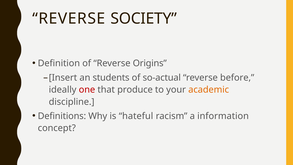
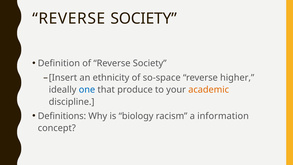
of Reverse Origins: Origins -> Society (150, 63)
students: students -> ethnicity (111, 77)
so-actual: so-actual -> so-space (162, 77)
before: before -> higher (237, 77)
one colour: red -> blue (87, 90)
hateful: hateful -> biology (136, 116)
